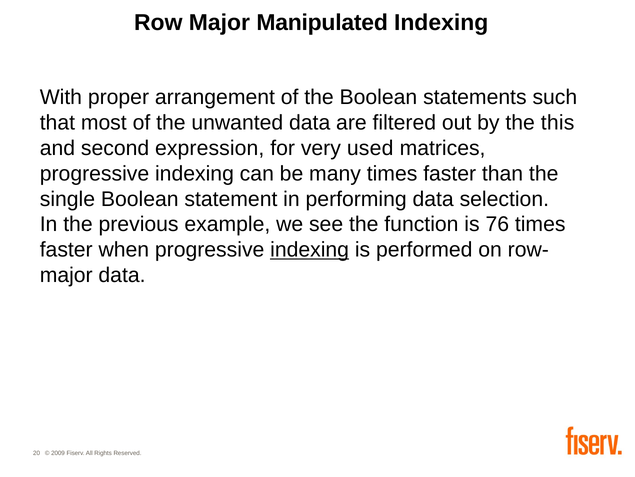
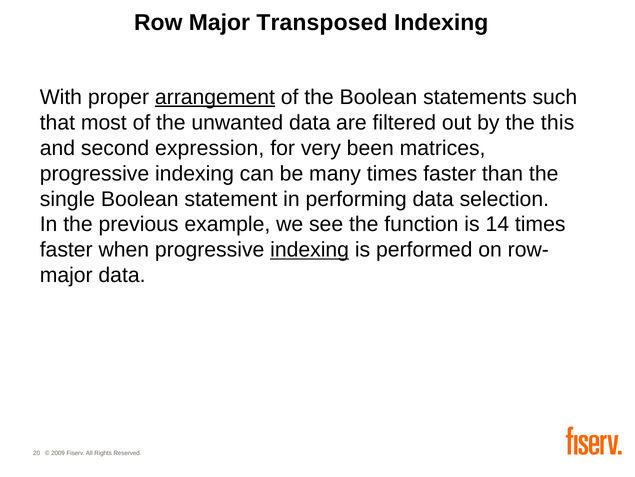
Manipulated: Manipulated -> Transposed (322, 23)
arrangement underline: none -> present (215, 97)
used: used -> been (370, 148)
76: 76 -> 14 (497, 224)
